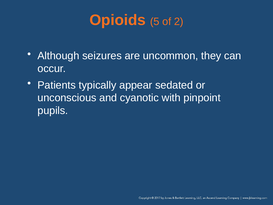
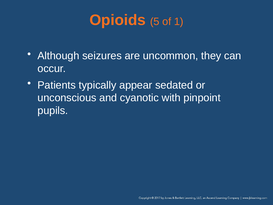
2: 2 -> 1 (179, 22)
